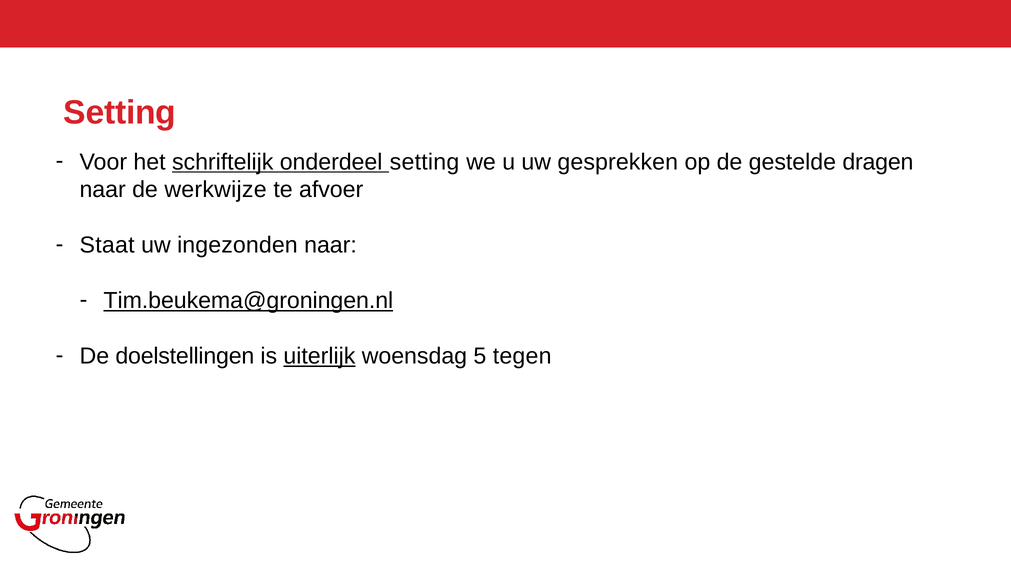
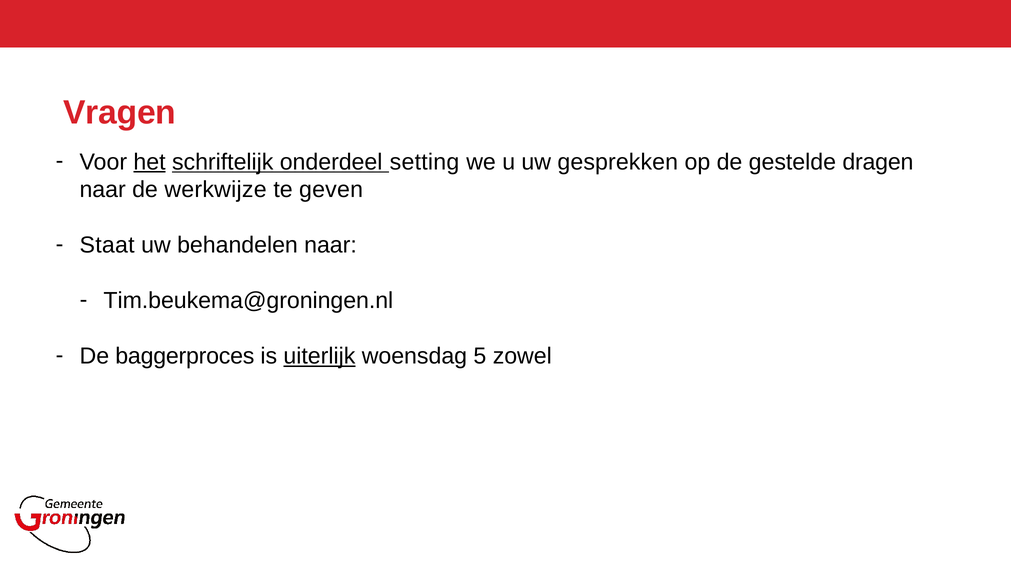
Setting: Setting -> Vragen (120, 112)
het underline: none -> present (150, 162)
afvoer: afvoer -> geven (331, 190)
ingezonden: ingezonden -> behandelen (237, 245)
Tim.beukema@groningen.nl underline: present -> none (248, 301)
doelstellingen: doelstellingen -> baggerproces (185, 356)
tegen: tegen -> zowel (522, 356)
